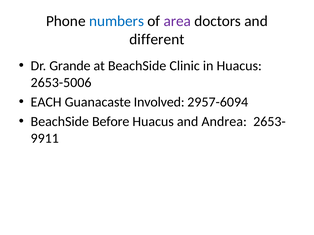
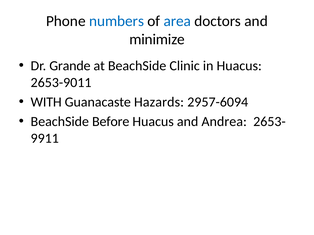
area colour: purple -> blue (177, 21)
different: different -> minimize (157, 40)
2653-5006: 2653-5006 -> 2653-9011 (61, 83)
EACH: EACH -> WITH (46, 102)
Involved: Involved -> Hazards (159, 102)
